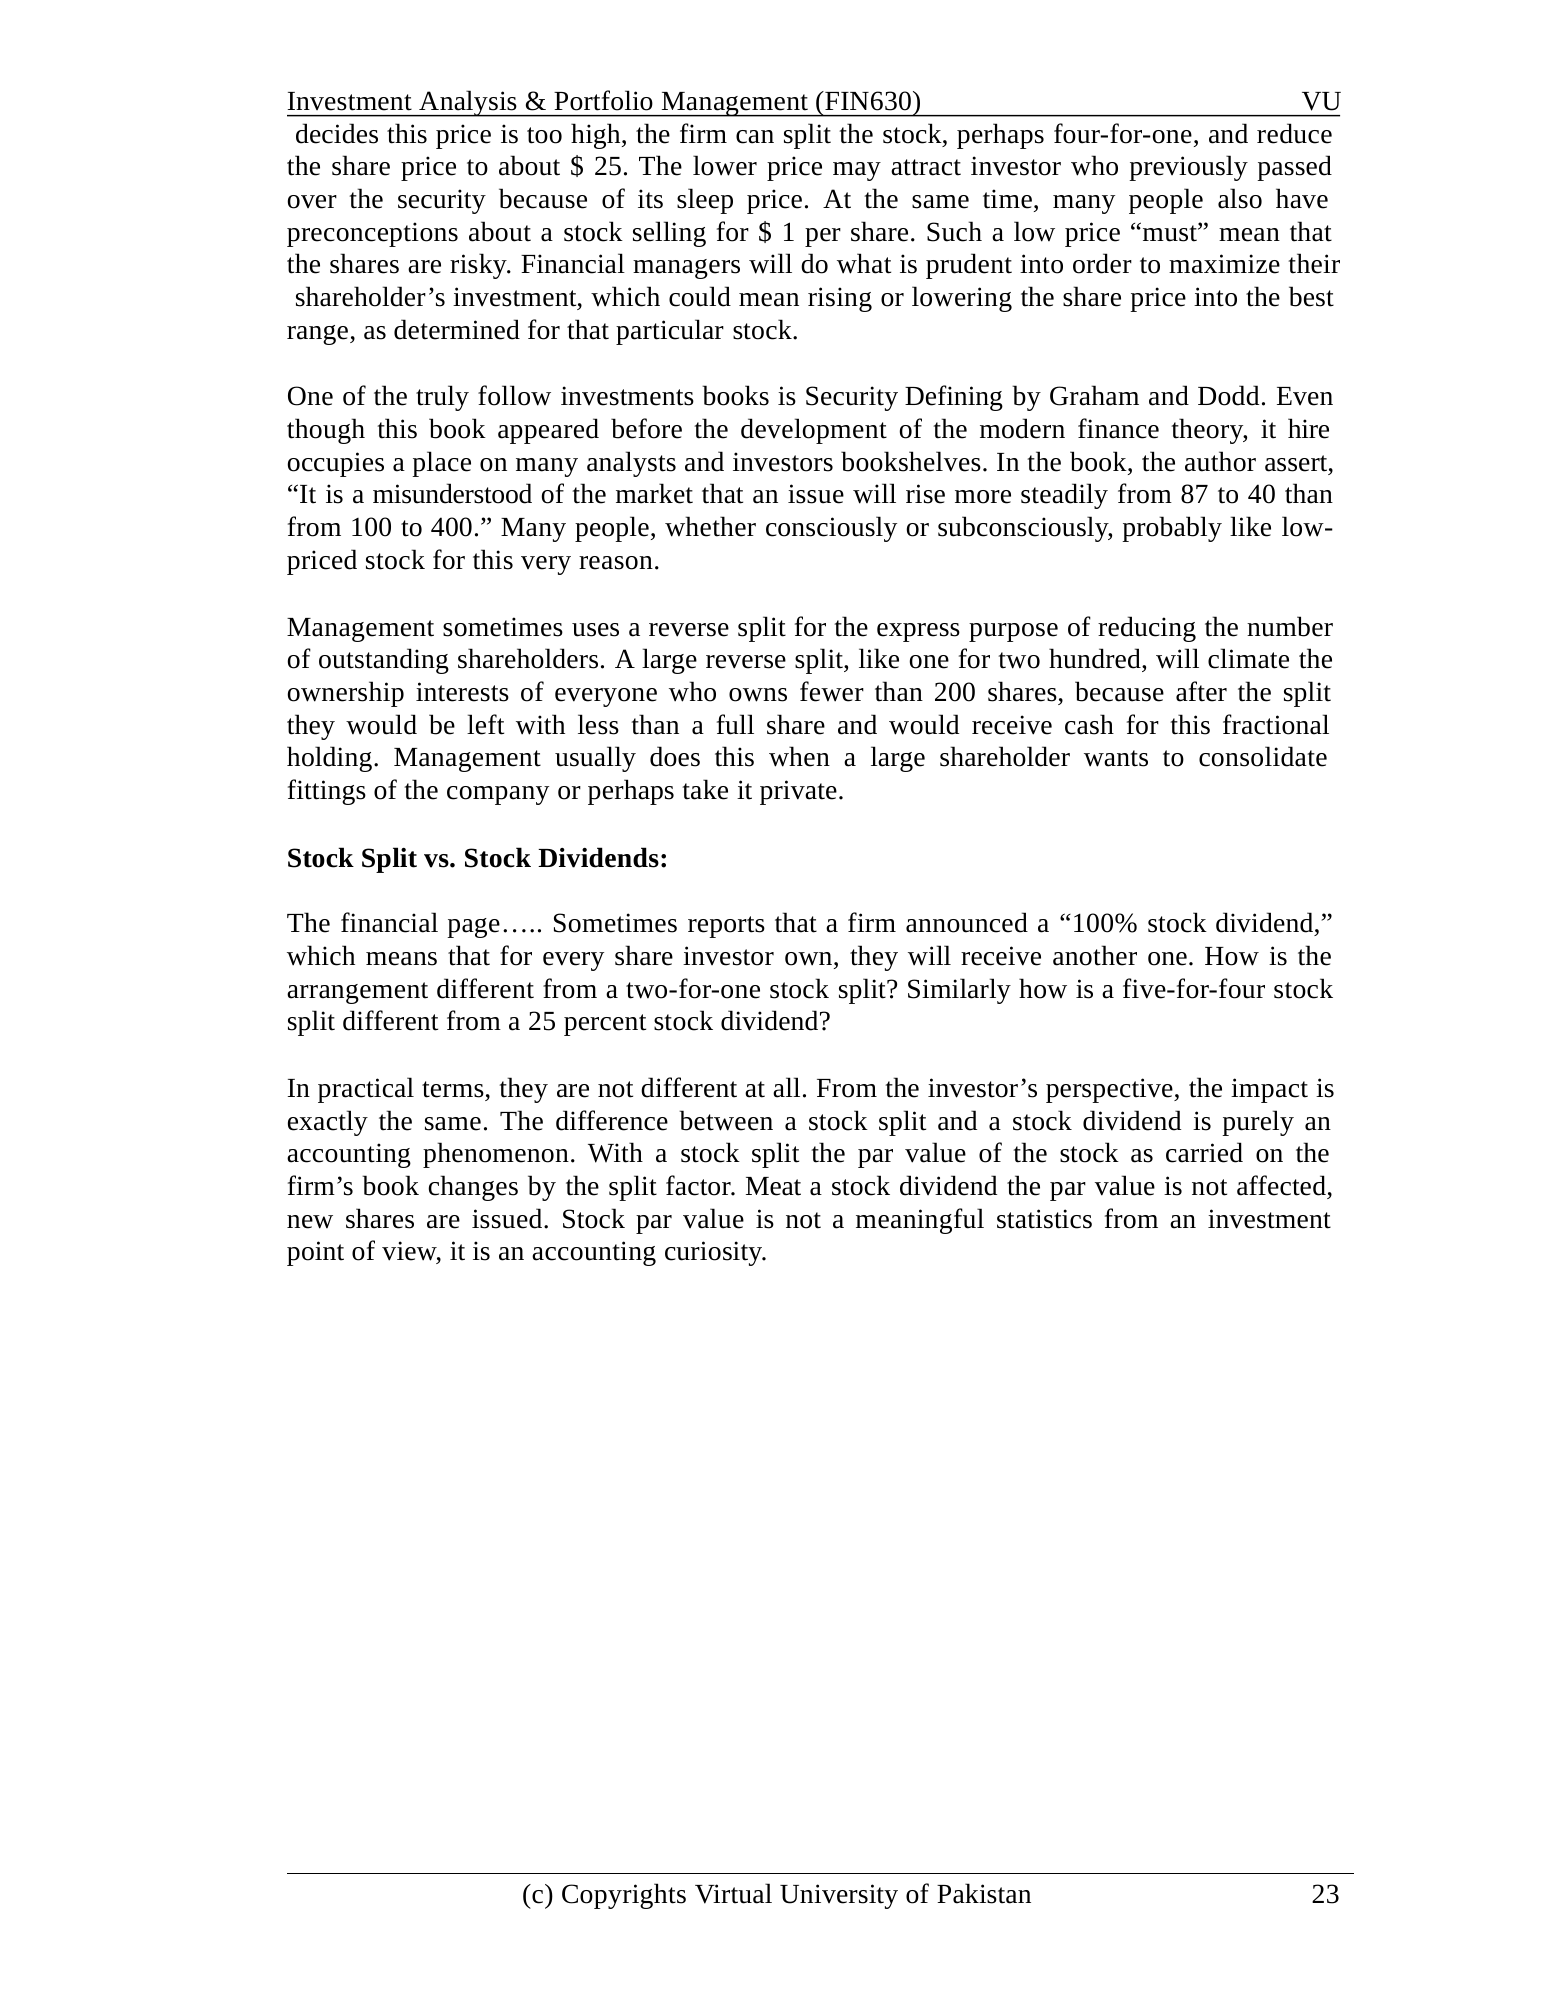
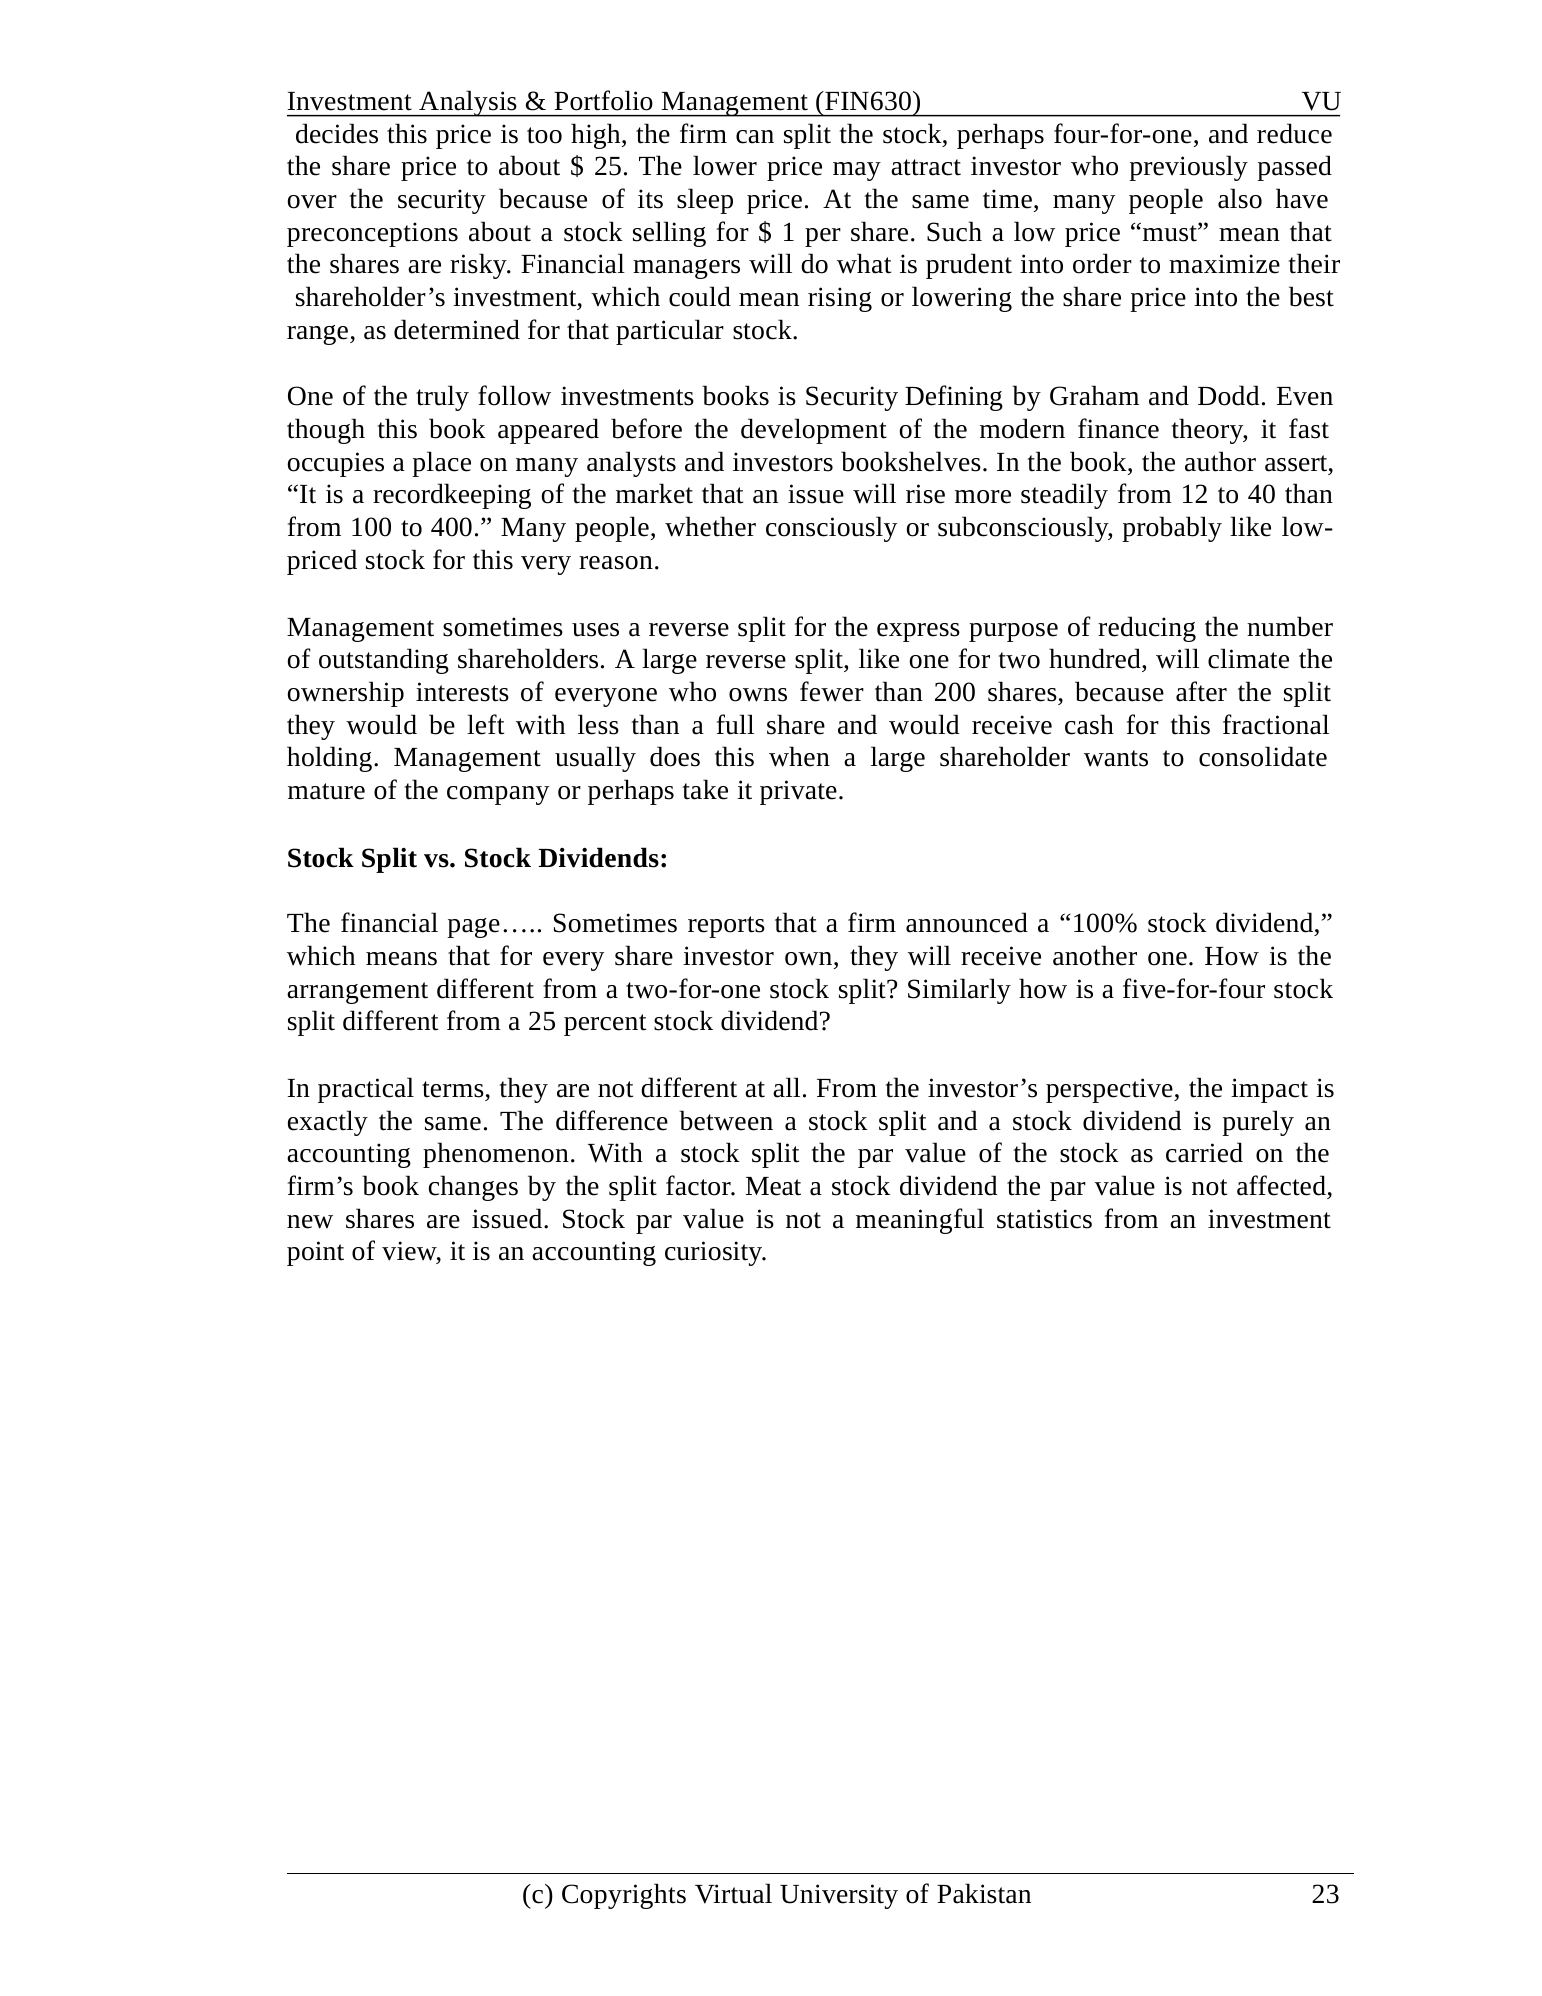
hire: hire -> fast (1309, 429)
misunderstood: misunderstood -> recordkeeping (452, 495)
87: 87 -> 12 (1195, 495)
fittings: fittings -> mature (327, 790)
